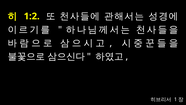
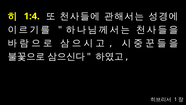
1:2: 1:2 -> 1:4 (32, 16)
